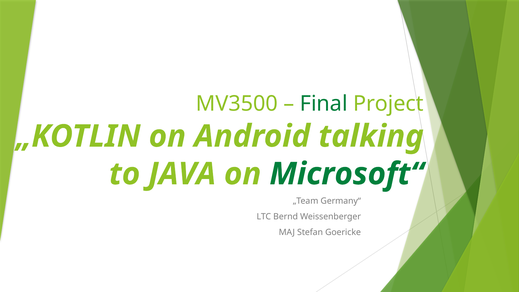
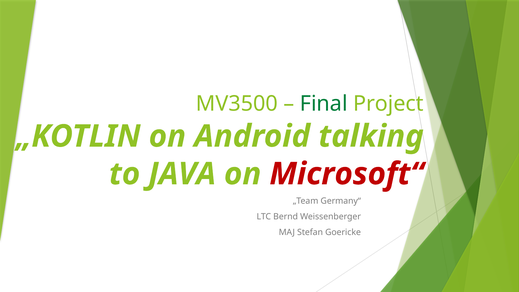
Microsoft“ colour: green -> red (347, 174)
